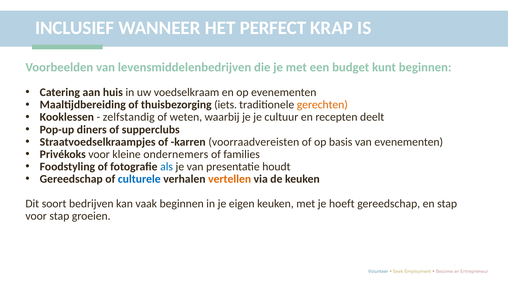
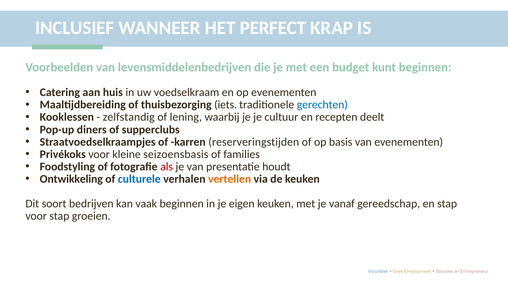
gerechten colour: orange -> blue (322, 105)
weten: weten -> lening (186, 117)
voorraadvereisten: voorraadvereisten -> reserveringstijden (254, 142)
ondernemers: ondernemers -> seizoensbasis (176, 155)
als colour: blue -> red (167, 167)
Gereedschap: Gereedschap -> Ontwikkeling (71, 179)
hoeft: hoeft -> vanaf (342, 204)
